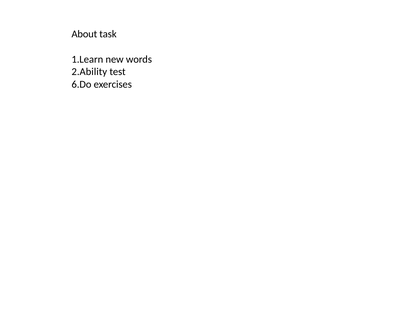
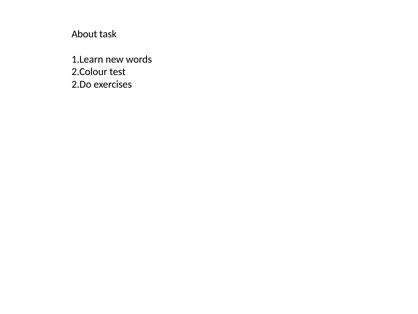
2.Ability: 2.Ability -> 2.Colour (89, 72)
6.Do: 6.Do -> 2.Do (81, 84)
